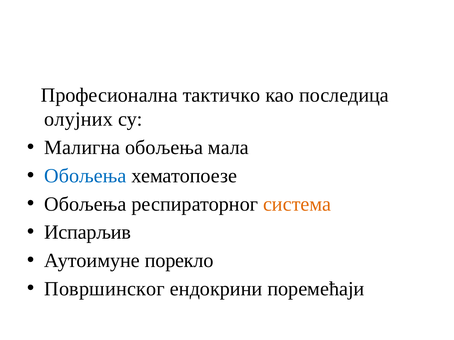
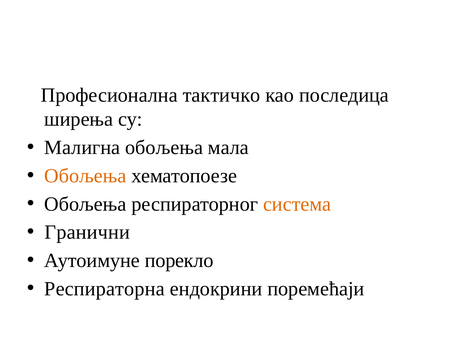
олујних: олујних -> ширења (79, 119)
Обољења colour: blue -> orange (85, 176)
Испарљив: Испарљив -> Гранични (87, 233)
Површинског: Површинског -> Респираторна (105, 289)
